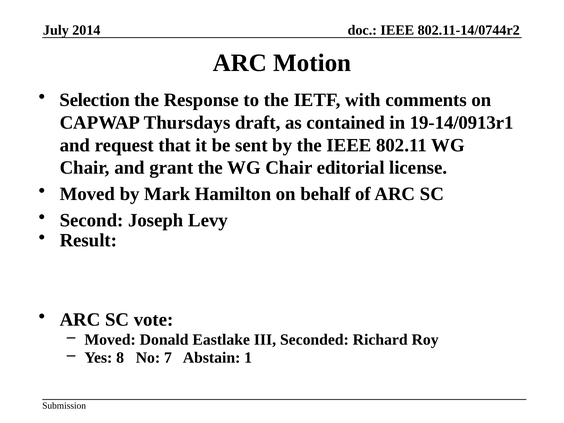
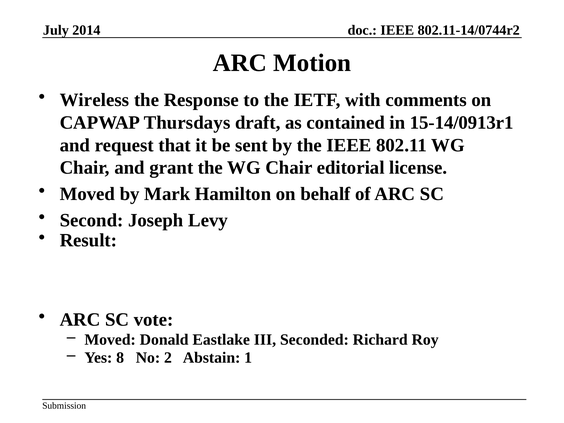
Selection: Selection -> Wireless (95, 100)
19-14/0913r1: 19-14/0913r1 -> 15-14/0913r1 (462, 123)
7: 7 -> 2 (168, 358)
